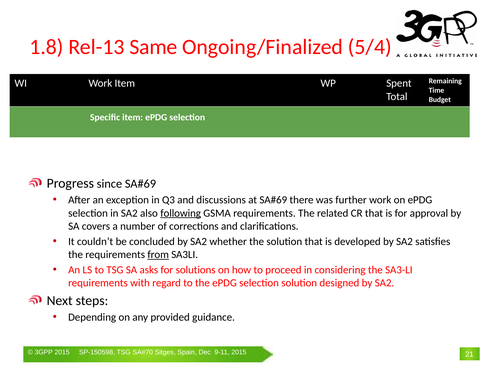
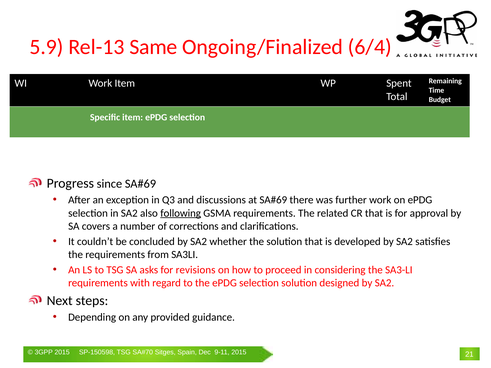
1.8: 1.8 -> 5.9 (46, 47)
5/4: 5/4 -> 6/4 (370, 47)
from underline: present -> none (158, 255)
solutions: solutions -> revisions (196, 270)
